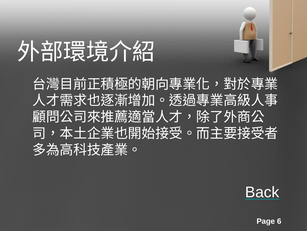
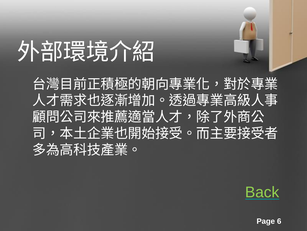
Back colour: white -> light green (262, 192)
